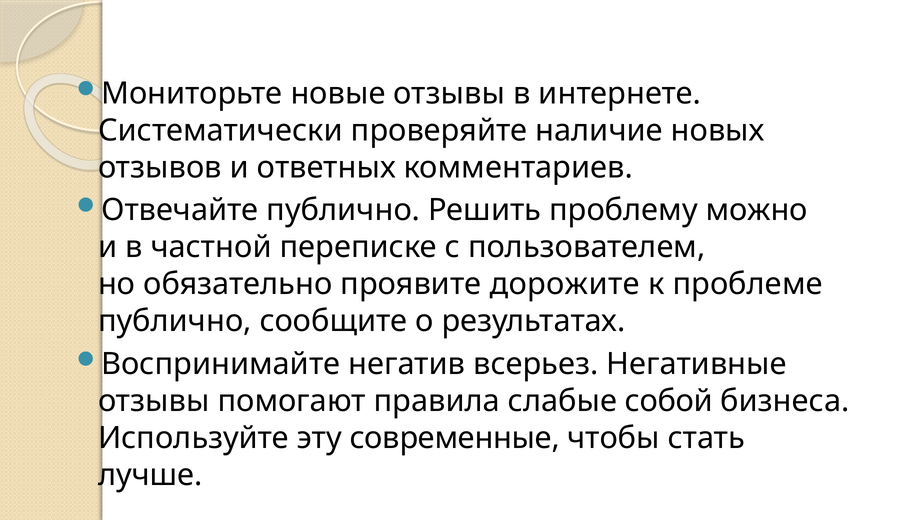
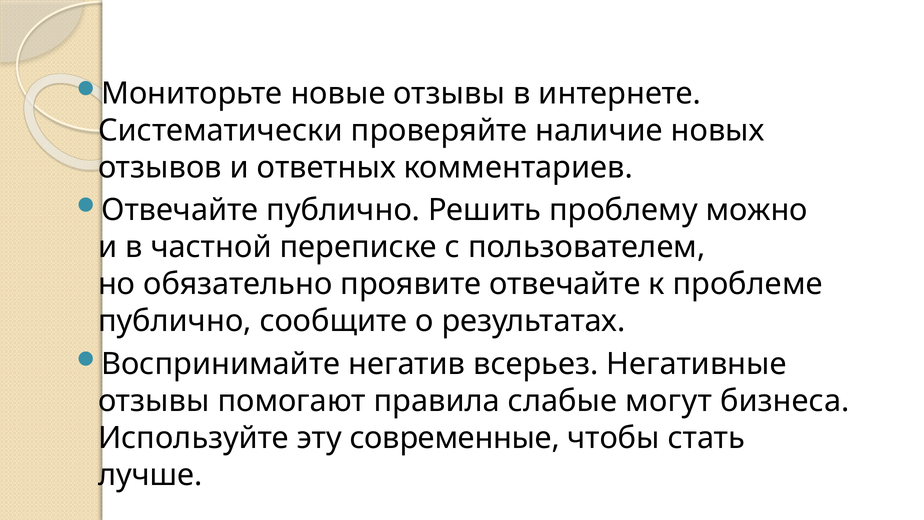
проявите дорожите: дорожите -> отвечайте (565, 284)
собой: собой -> могут (669, 401)
